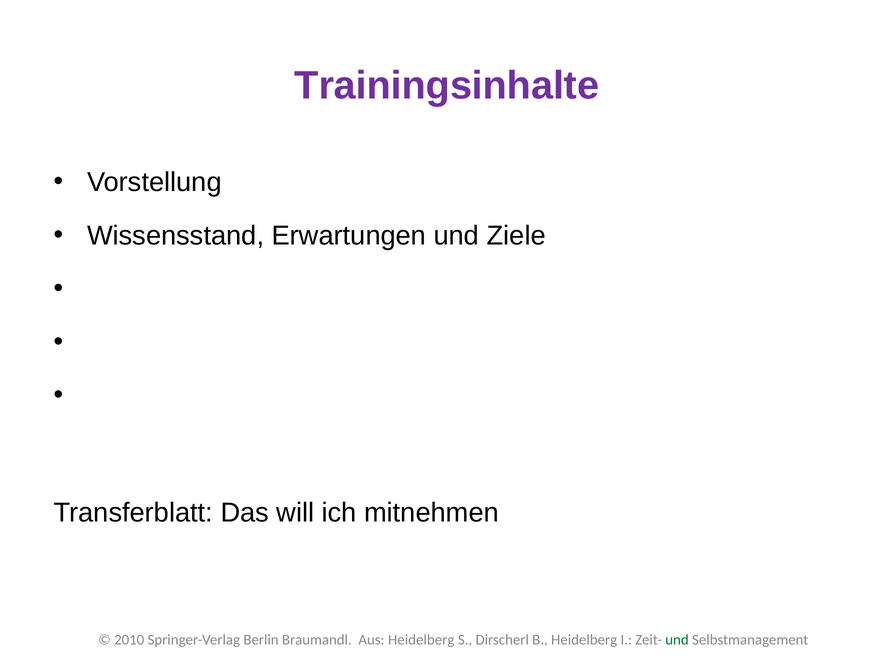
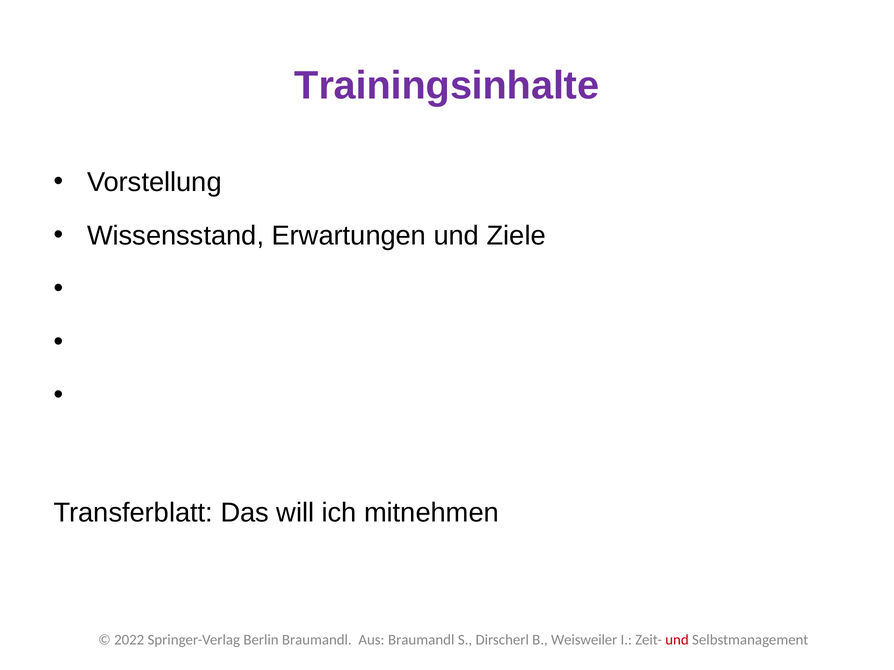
2010: 2010 -> 2022 (129, 640)
Aus Heidelberg: Heidelberg -> Braumandl (421, 640)
B Heidelberg: Heidelberg -> Weisweiler (584, 640)
und colour: green -> red (677, 640)
